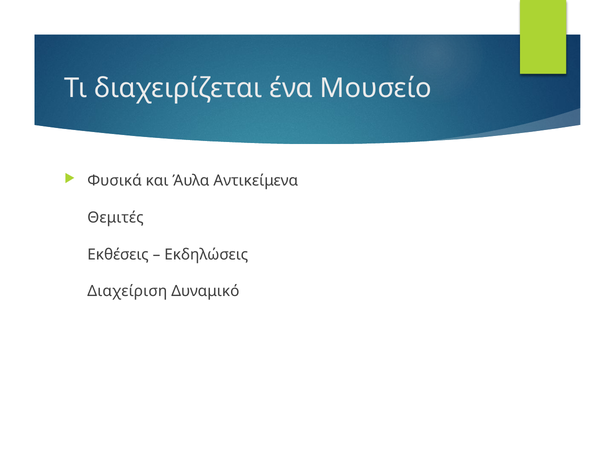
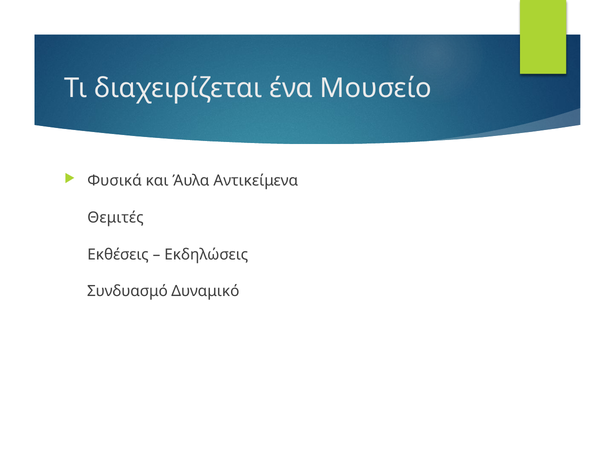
Διαχείριση: Διαχείριση -> Συνδυασμό (127, 291)
